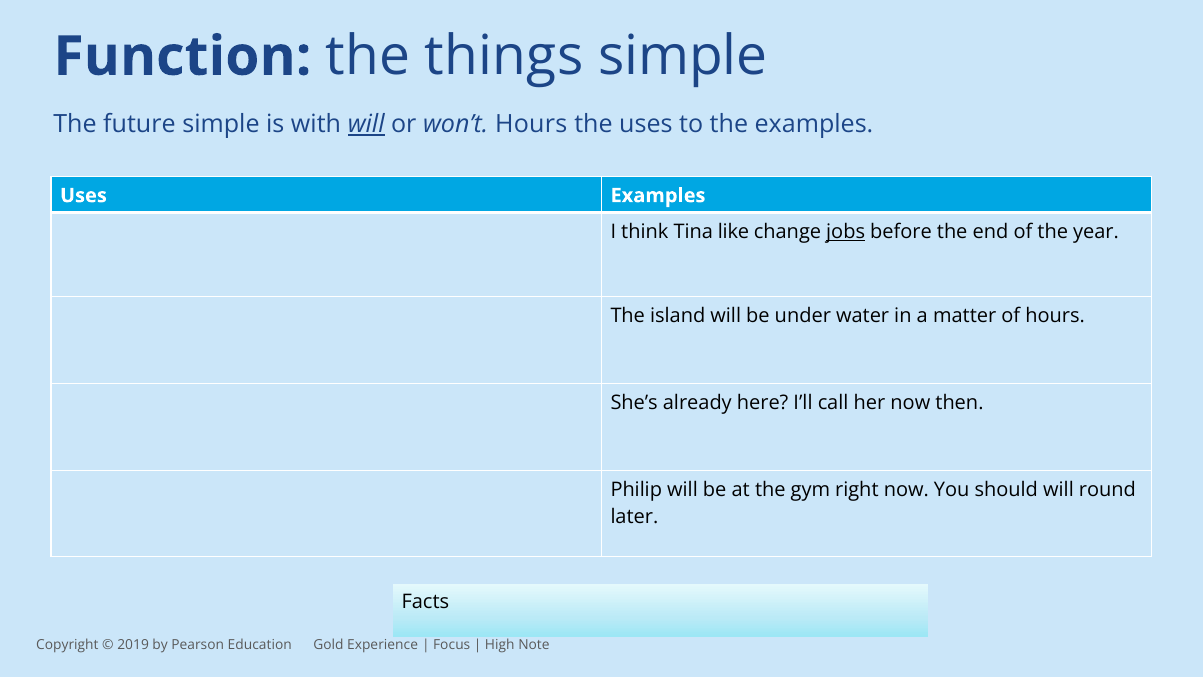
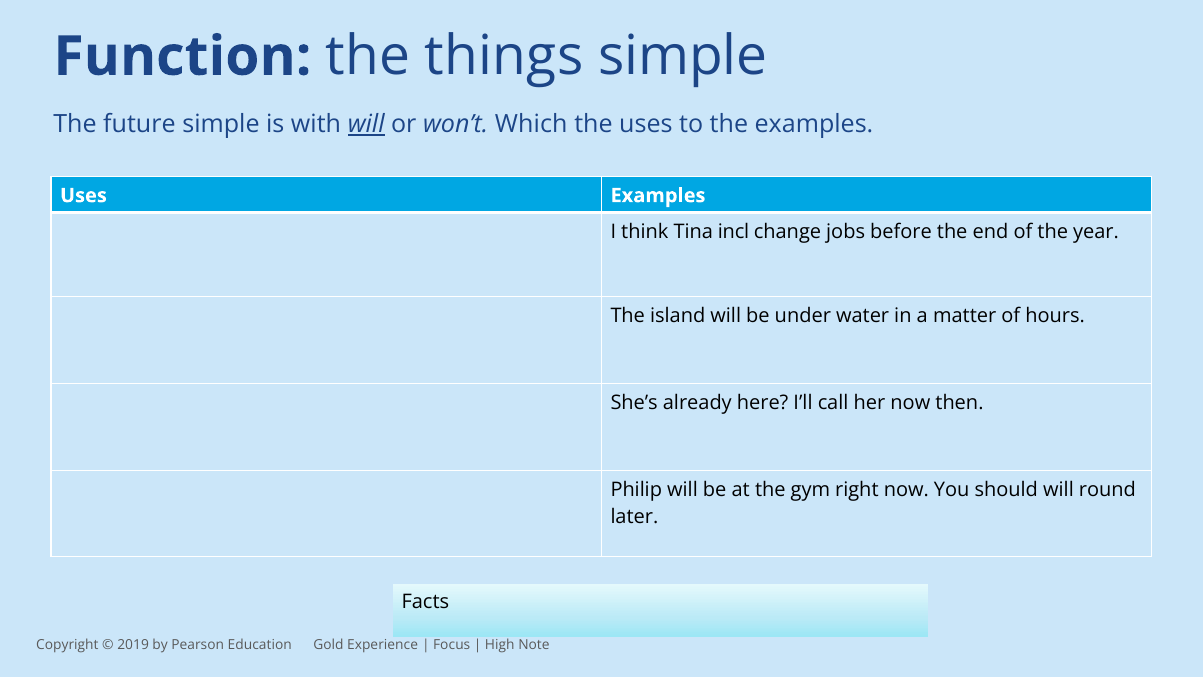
won’t Hours: Hours -> Which (531, 124)
like: like -> incl (734, 232)
jobs underline: present -> none (846, 232)
